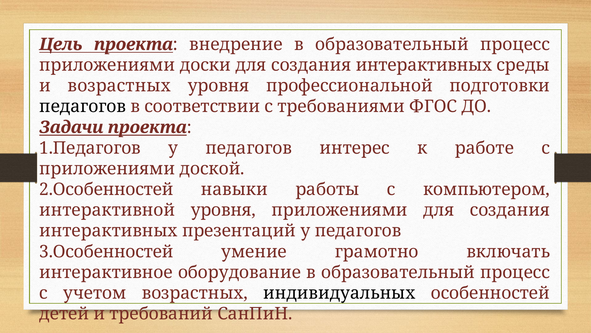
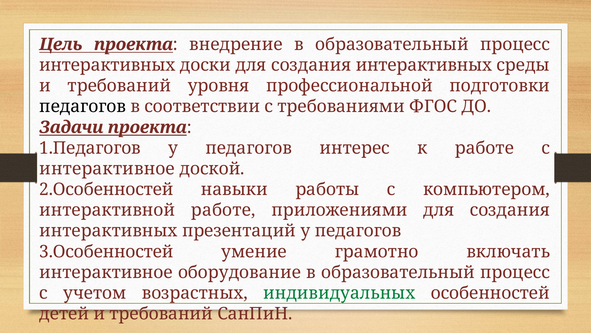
приложениями: приложениями -> интерактивных (107, 65)
возрастных: возрастных -> требований (119, 86)
приложениями: приложениями -> интерактивное (107, 168)
интерактивной уровня: уровня -> работе (223, 210)
индивидуальных colour: black -> green (339, 293)
